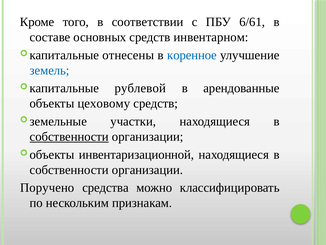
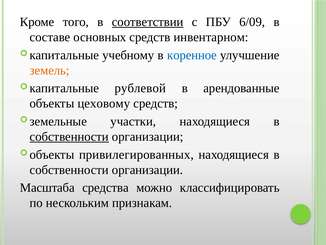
соответствии underline: none -> present (148, 22)
6/61: 6/61 -> 6/09 (252, 22)
отнесены: отнесены -> учебному (128, 55)
земель colour: blue -> orange (50, 70)
инвентаризационной: инвентаризационной -> привилегированных (136, 154)
Поручено: Поручено -> Масштаба (47, 187)
